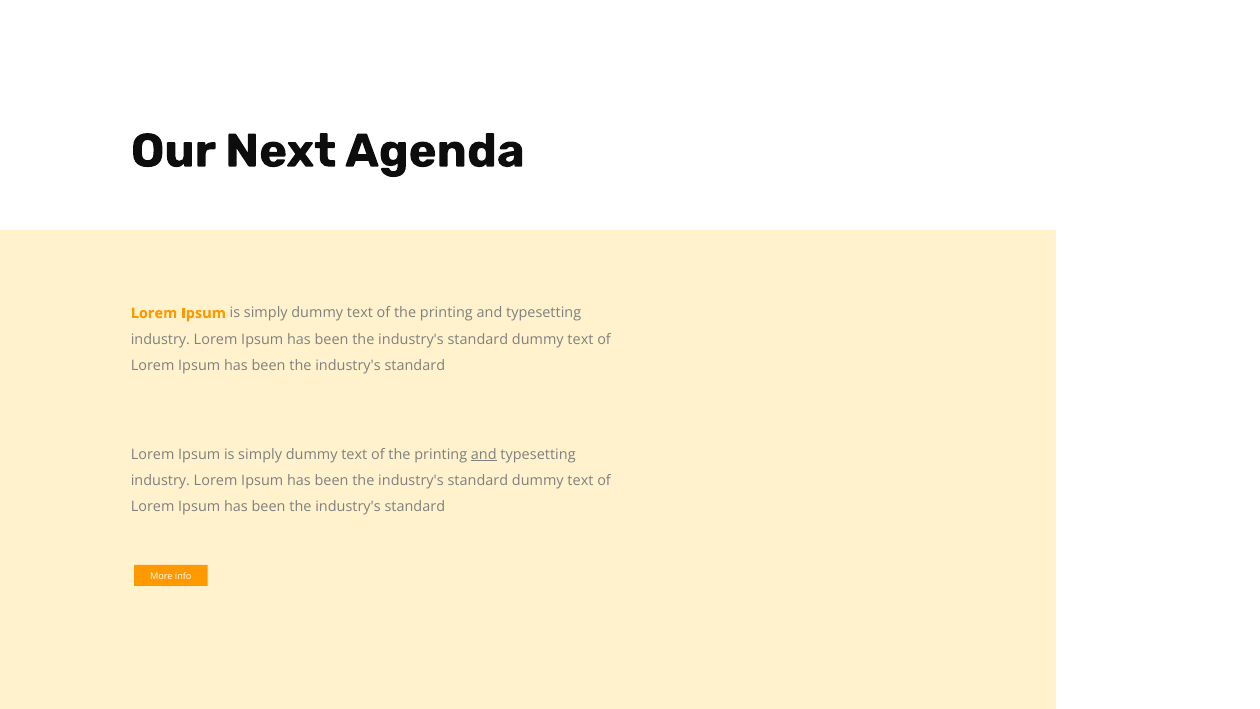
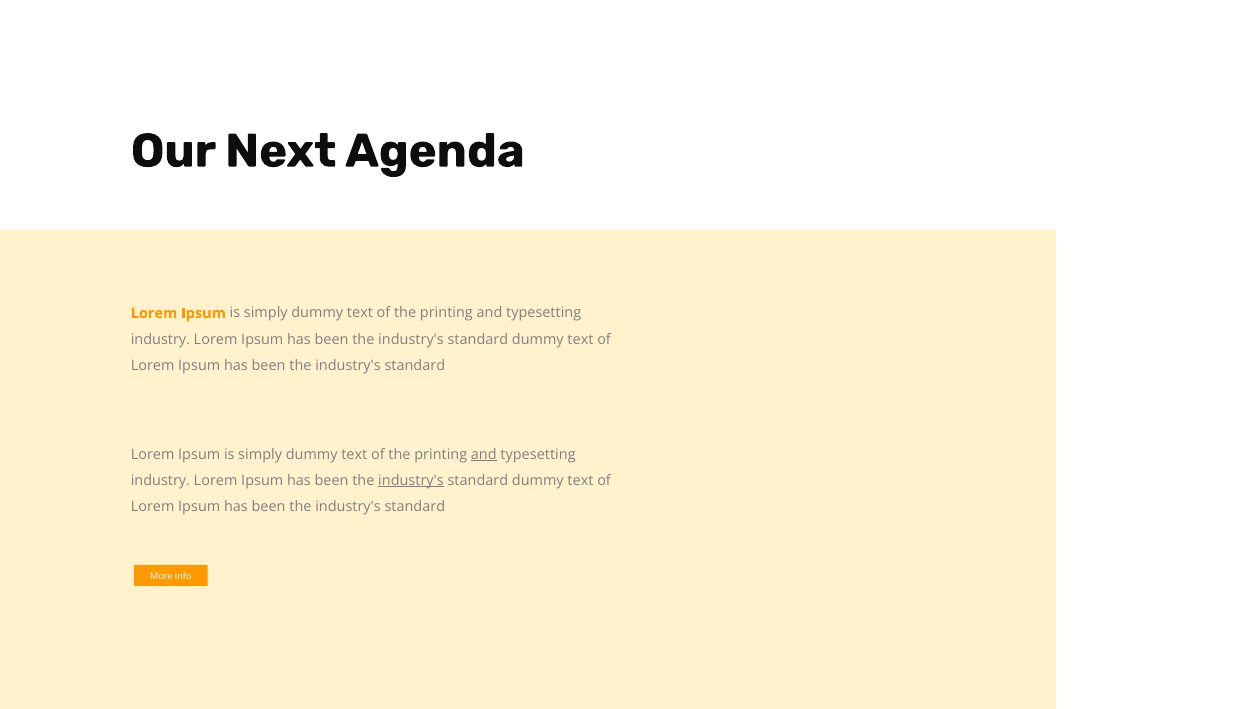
industry's underline: none -> present (411, 480)
